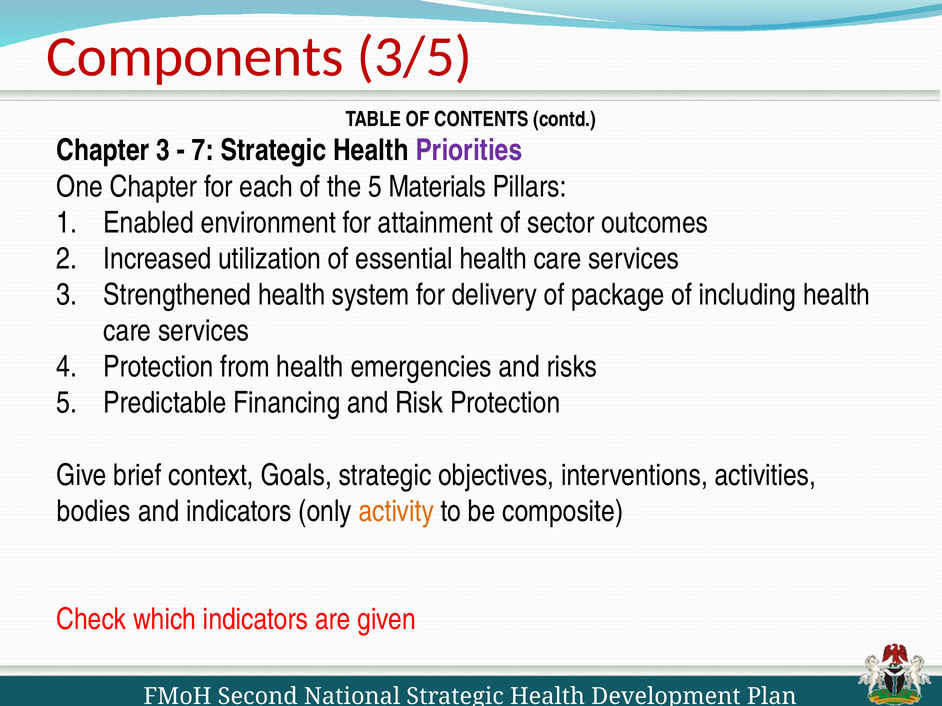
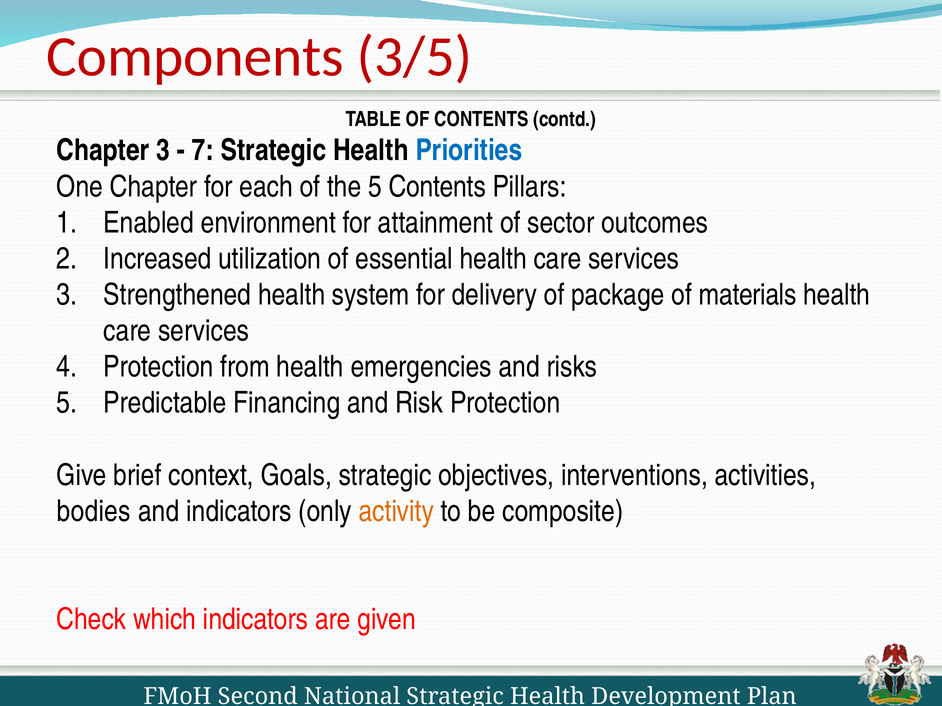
Priorities colour: purple -> blue (469, 151)
5 Materials: Materials -> Contents (437, 187)
including: including -> materials (748, 295)
